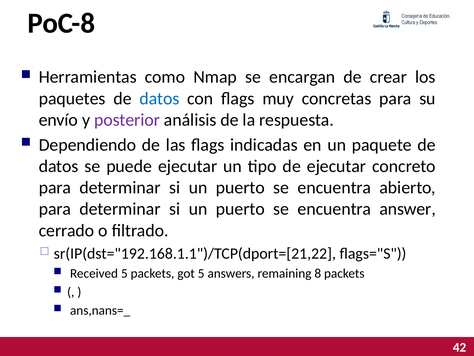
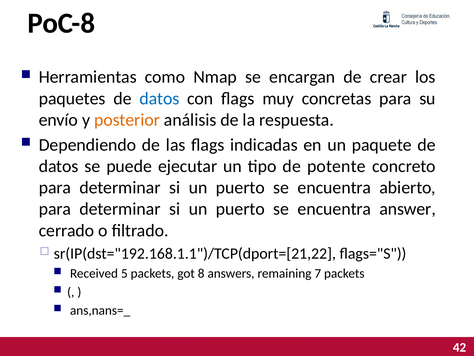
posterior colour: purple -> orange (127, 120)
de ejecutar: ejecutar -> potente (336, 166)
got 5: 5 -> 8 (201, 273)
8: 8 -> 7 (318, 273)
